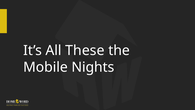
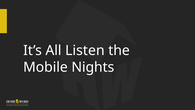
These: These -> Listen (85, 50)
